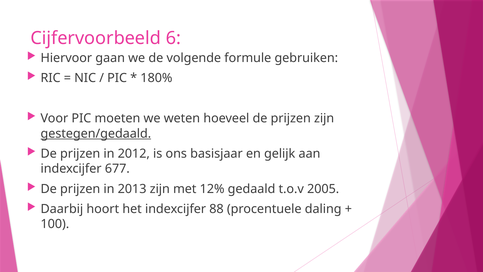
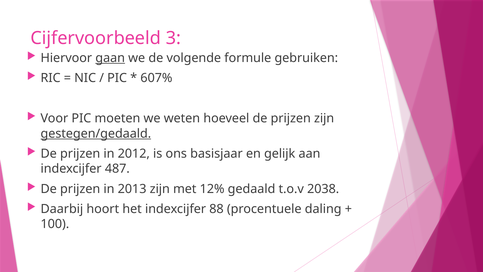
6: 6 -> 3 (173, 38)
gaan underline: none -> present (110, 58)
180%: 180% -> 607% (156, 78)
677: 677 -> 487 (117, 169)
2005: 2005 -> 2038 (323, 189)
